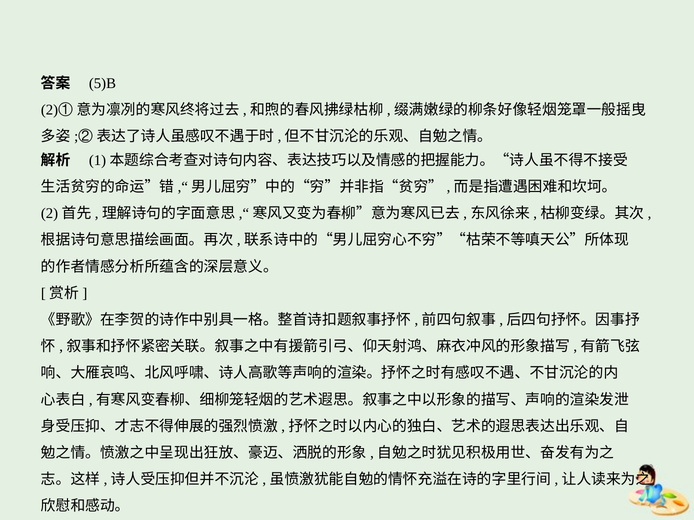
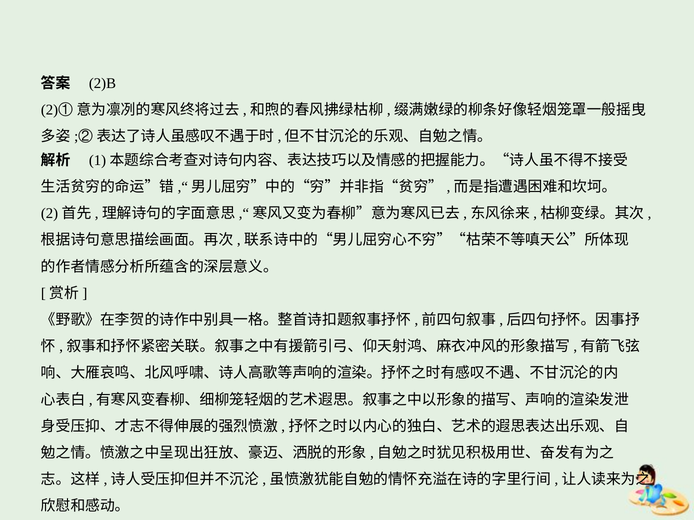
5)B: 5)B -> 2)B (102, 83)
